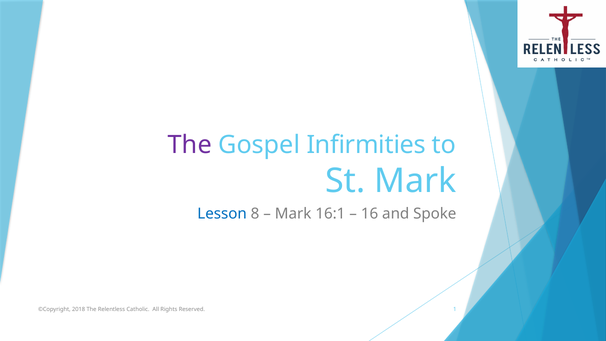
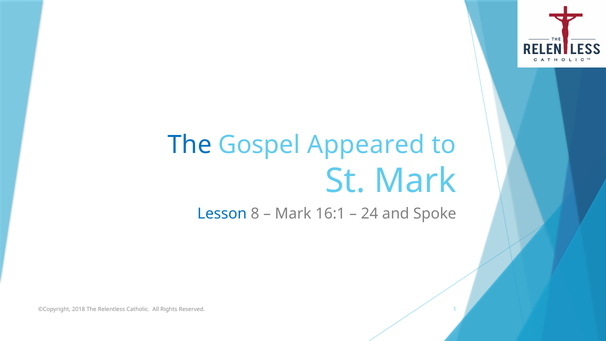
The colour: purple -> blue (190, 145)
Infirmities: Infirmities -> Appeared (366, 145)
16: 16 -> 24 (370, 214)
